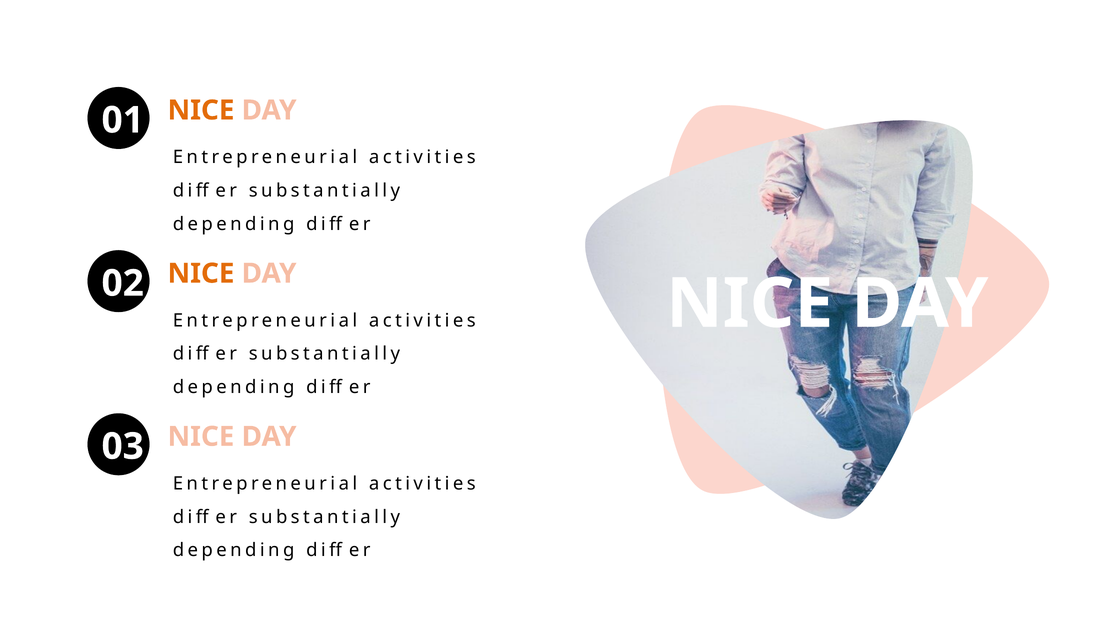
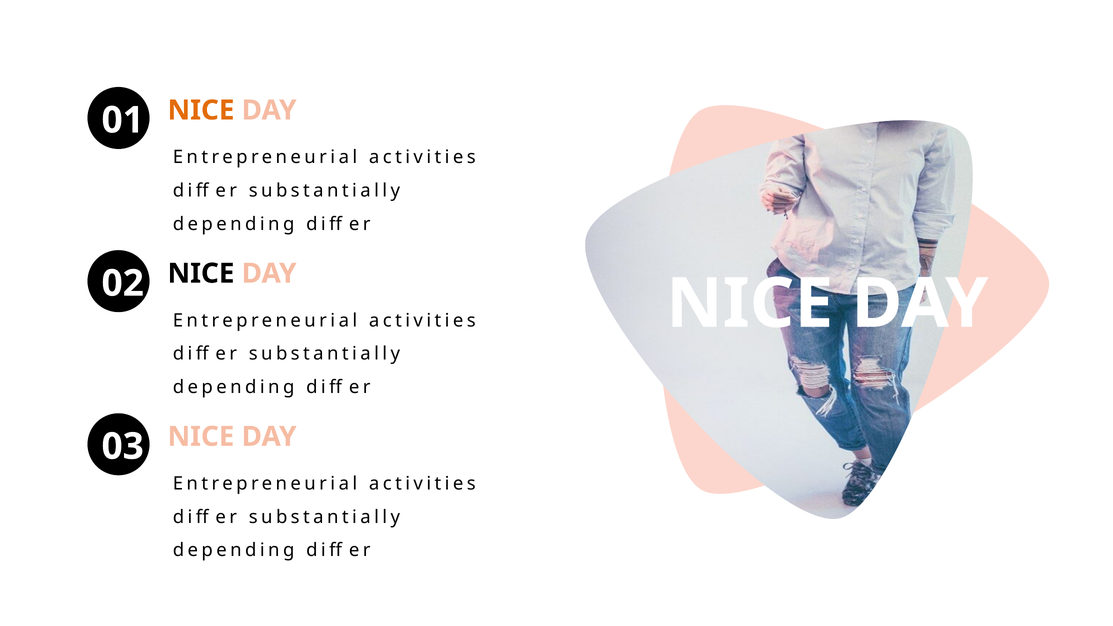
NICE colour: orange -> black (201, 273)
